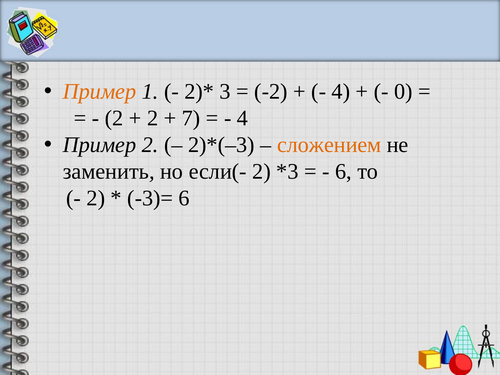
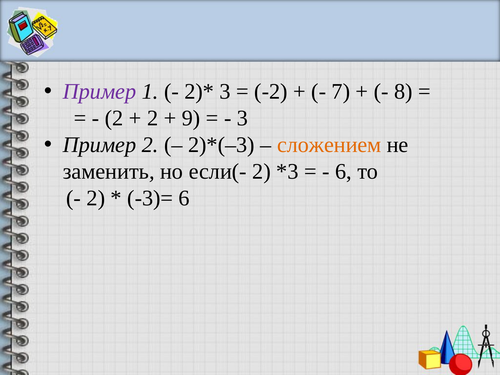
Пример colour: orange -> purple (100, 92)
4: 4 -> 7 (341, 92)
0: 0 -> 8 (403, 92)
7: 7 -> 9 (191, 118)
4: 4 -> 3 (242, 118)
